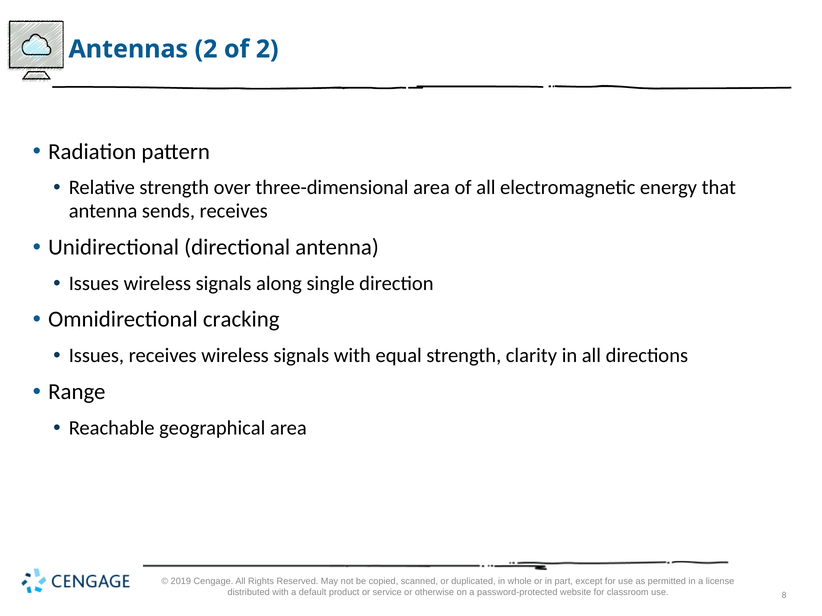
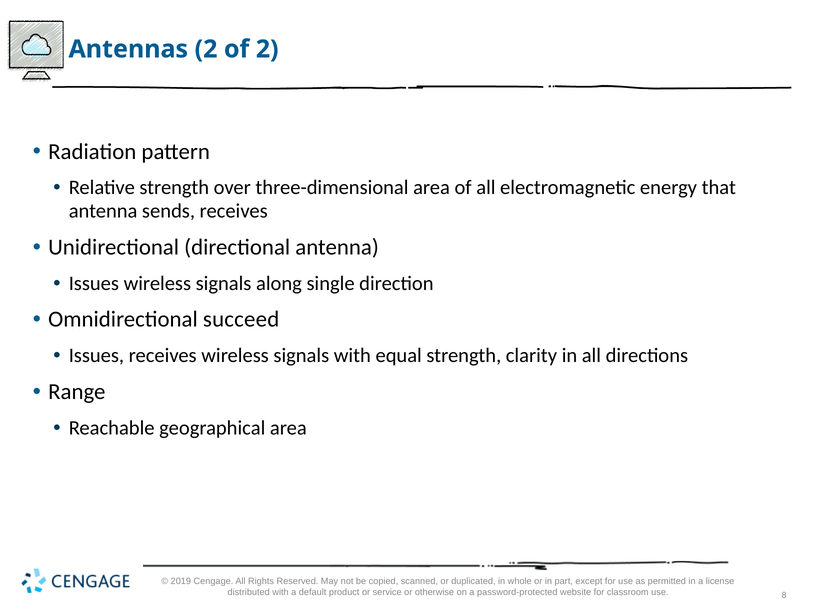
cracking: cracking -> succeed (241, 320)
